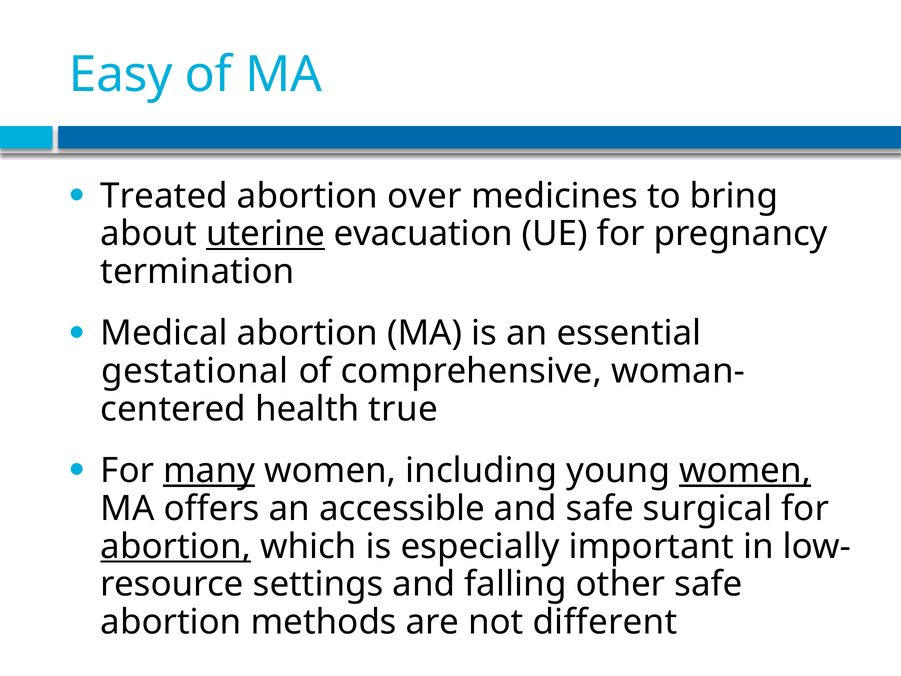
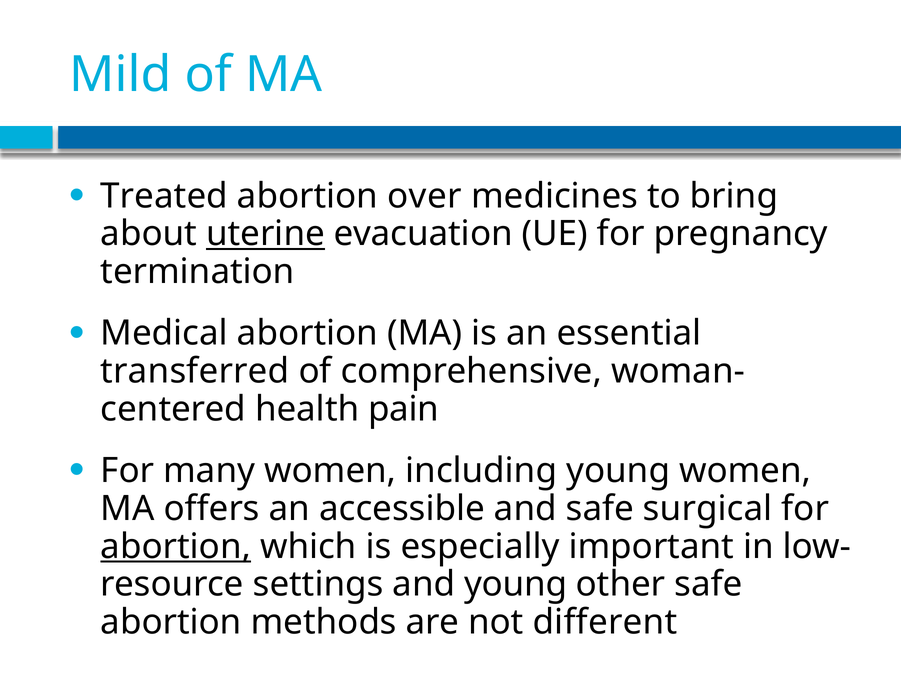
Easy: Easy -> Mild (121, 75)
gestational: gestational -> transferred (195, 371)
true: true -> pain (403, 409)
many underline: present -> none (209, 471)
women underline: present -> none (745, 471)
and falling: falling -> young (516, 584)
